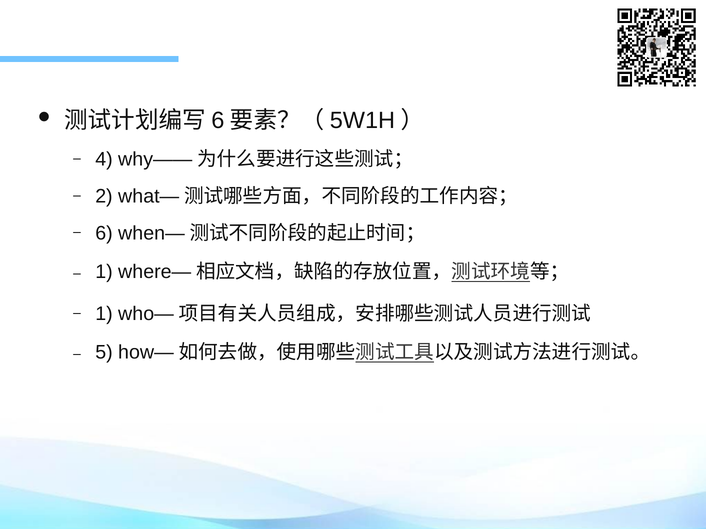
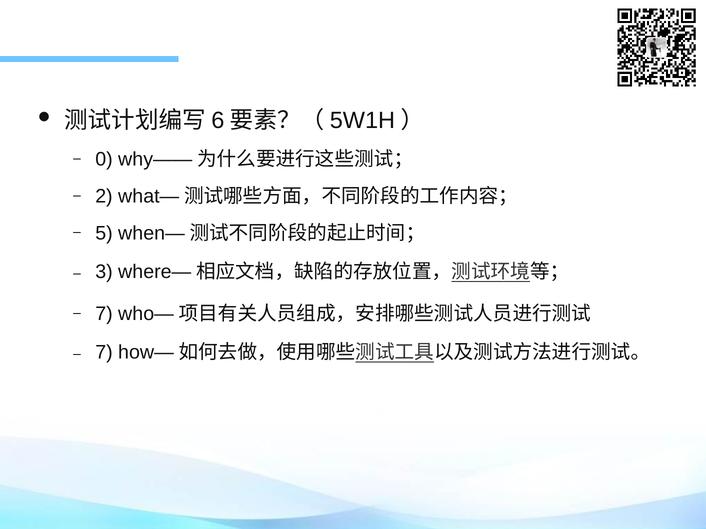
4: 4 -> 0 (104, 160)
6: 6 -> 5 (104, 233)
1: 1 -> 3 (104, 272)
1: 1 -> 7 (104, 314)
5: 5 -> 7 (104, 353)
